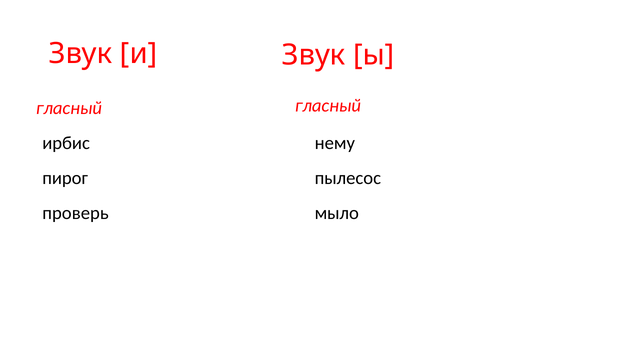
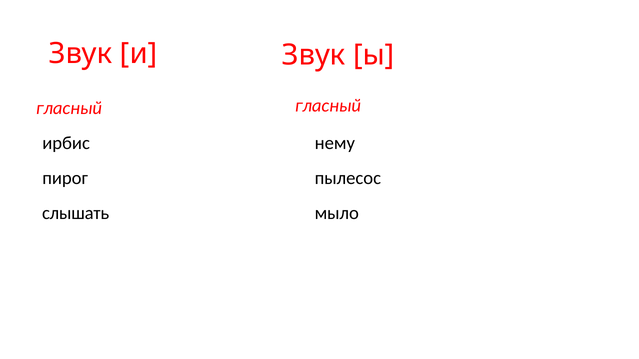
проверь: проверь -> слышать (76, 213)
